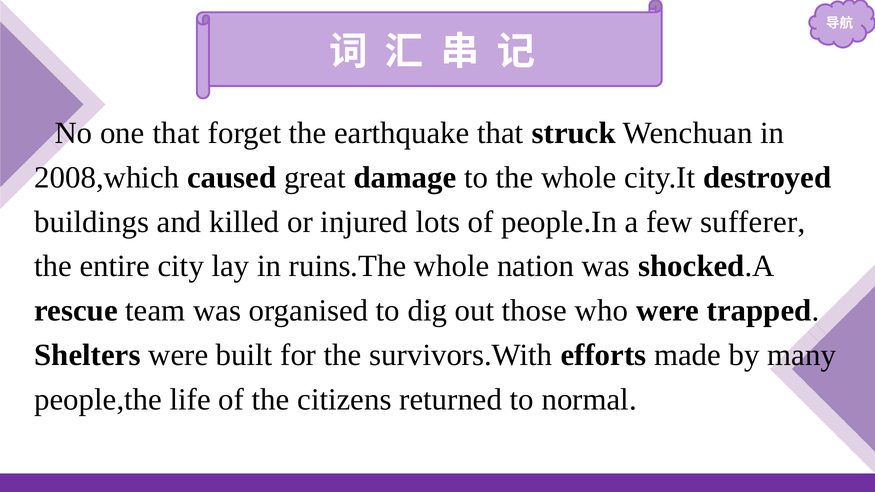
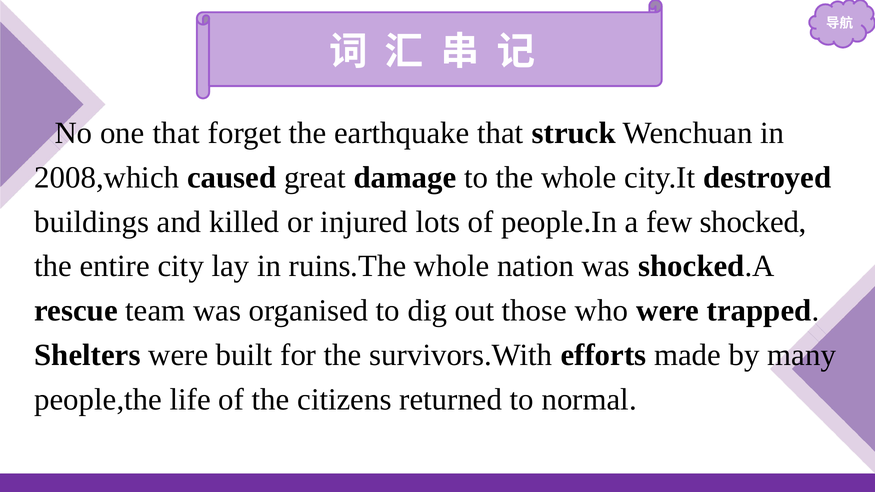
sufferer: sufferer -> shocked (753, 222)
